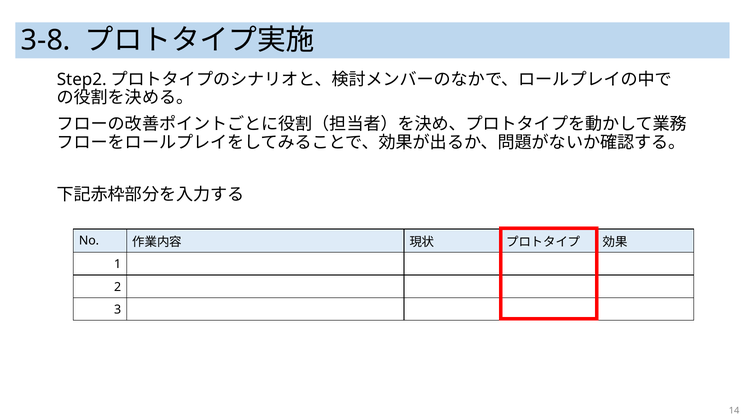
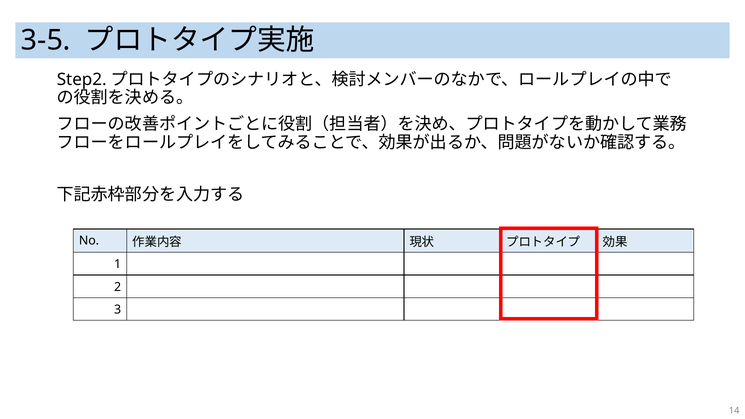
3-8: 3-8 -> 3-5 (46, 40)
